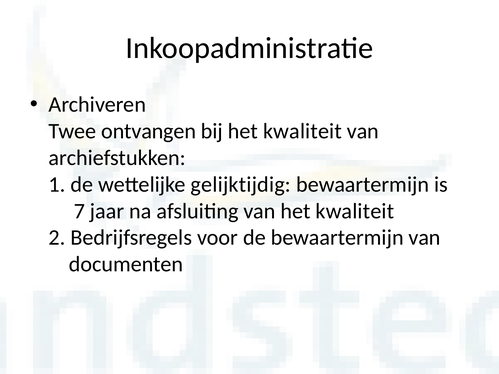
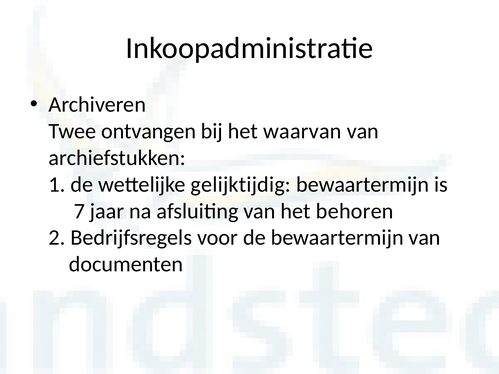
bij het kwaliteit: kwaliteit -> waarvan (302, 131)
van het kwaliteit: kwaliteit -> behoren (355, 211)
